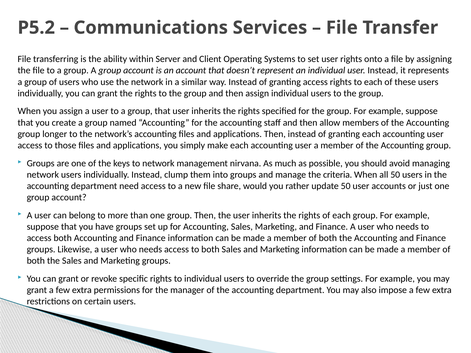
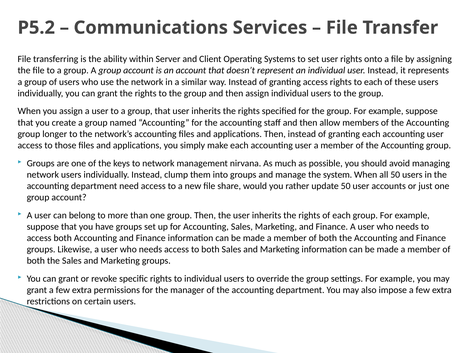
criteria: criteria -> system (338, 175)
